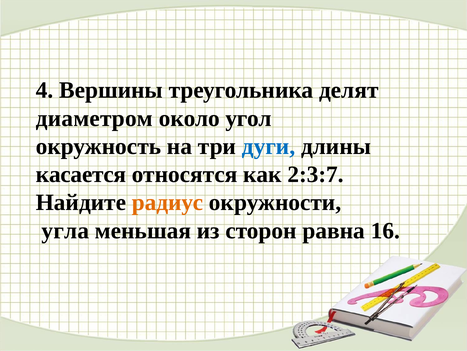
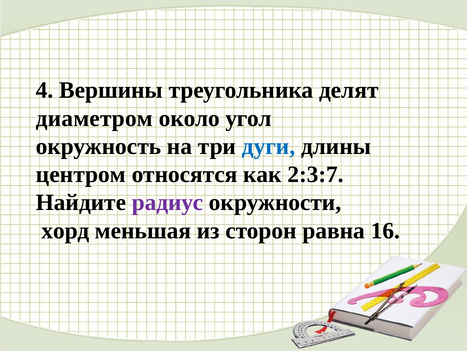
касается: касается -> центром (81, 174)
радиус colour: orange -> purple (168, 202)
угла: угла -> хорд (65, 230)
